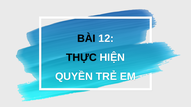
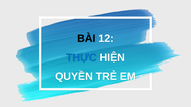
THỰC colour: black -> blue (81, 58)
